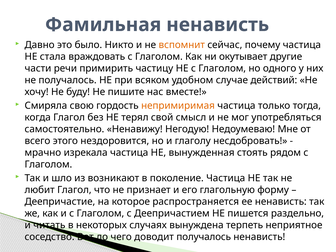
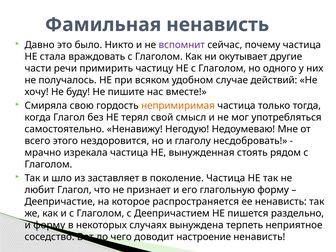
вспомнит colour: orange -> purple (182, 45)
возникают: возникают -> заставляет (114, 178)
и читать: читать -> форму (49, 225)
доводит получалось: получалось -> настроение (204, 237)
